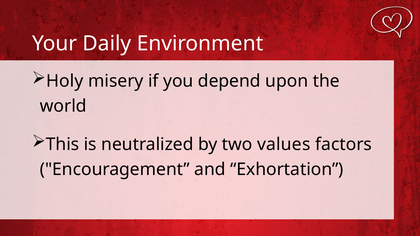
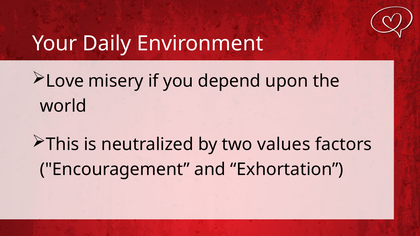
Holy: Holy -> Love (65, 81)
